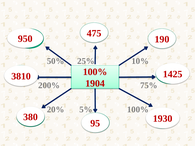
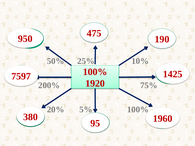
3810: 3810 -> 7597 (21, 76)
1904: 1904 -> 1920 (95, 84)
1930: 1930 -> 1960 (163, 119)
